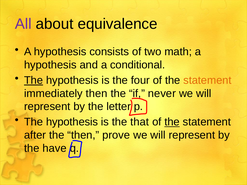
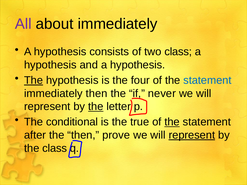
about equivalence: equivalence -> immediately (118, 24)
two math: math -> class (178, 52)
and a conditional: conditional -> hypothesis (138, 65)
statement colour: orange -> blue (207, 80)
the underline: none -> present (96, 107)
hypothesis: hypothesis -> conditional (72, 122)
that: that -> true (140, 122)
represent underline: none -> present (192, 135)
the have: have -> class (55, 148)
